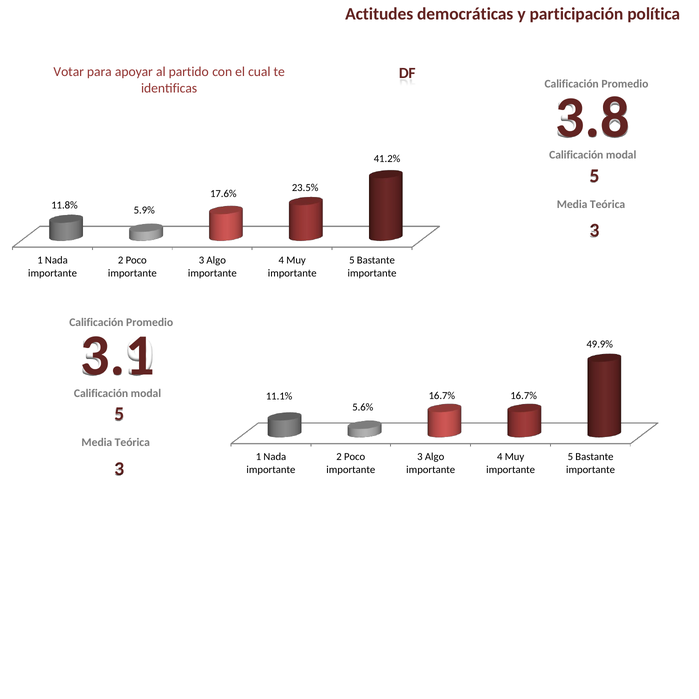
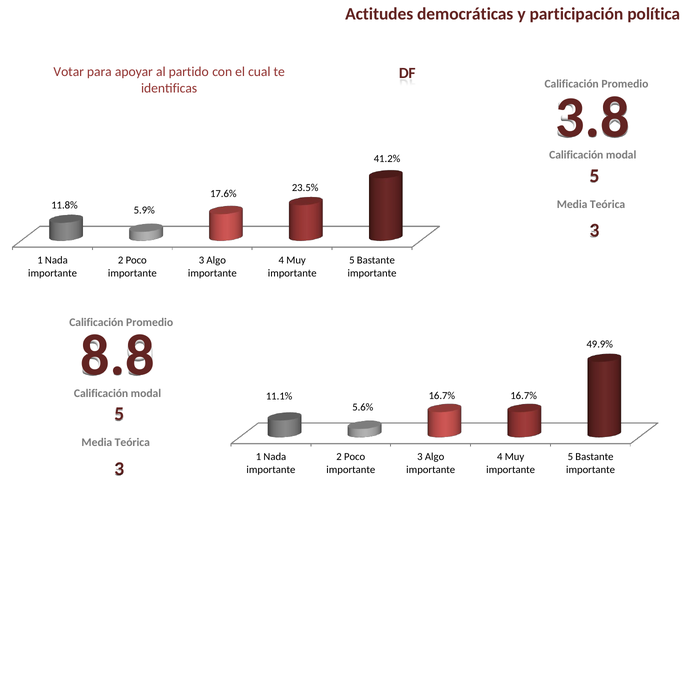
3.1: 3.1 -> 8.8 (117, 356)
